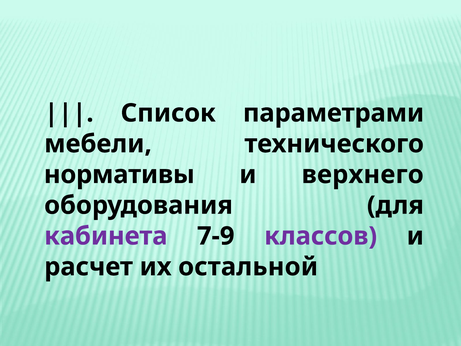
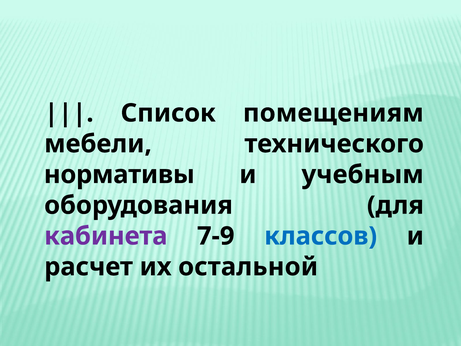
параметрами: параметрами -> помещениям (333, 113)
верхнего: верхнего -> учебным (363, 174)
классов colour: purple -> blue (321, 236)
